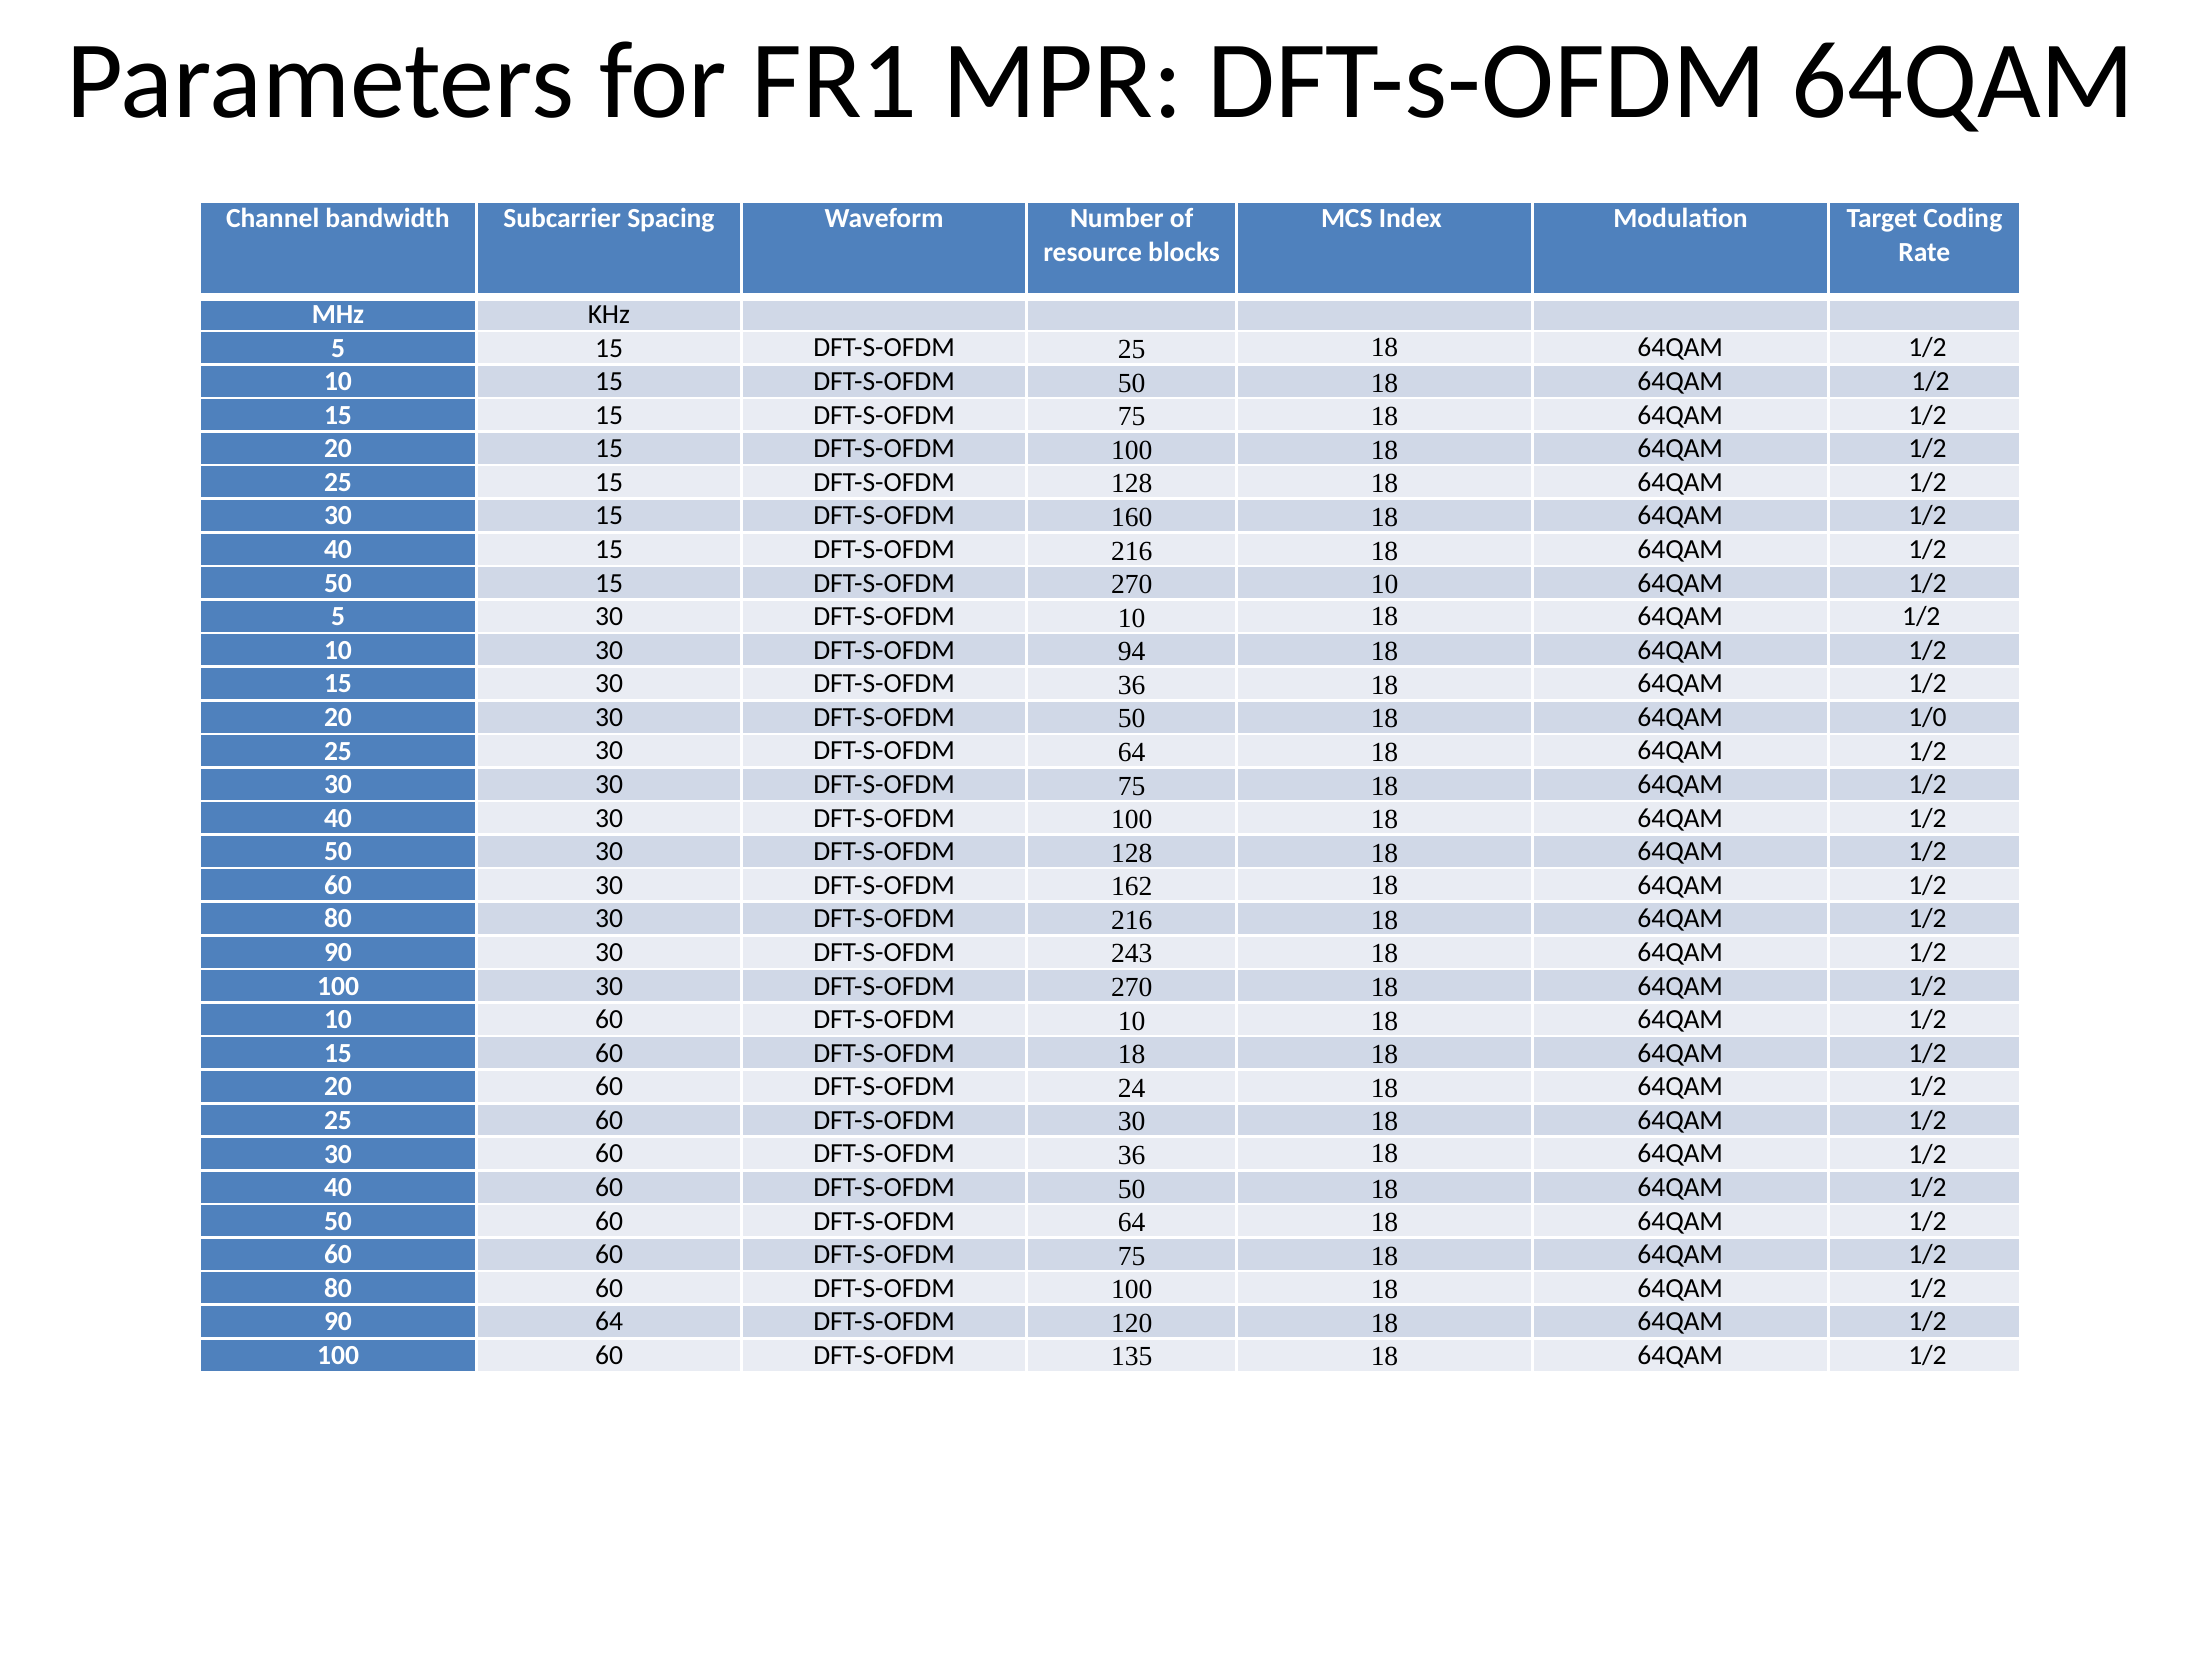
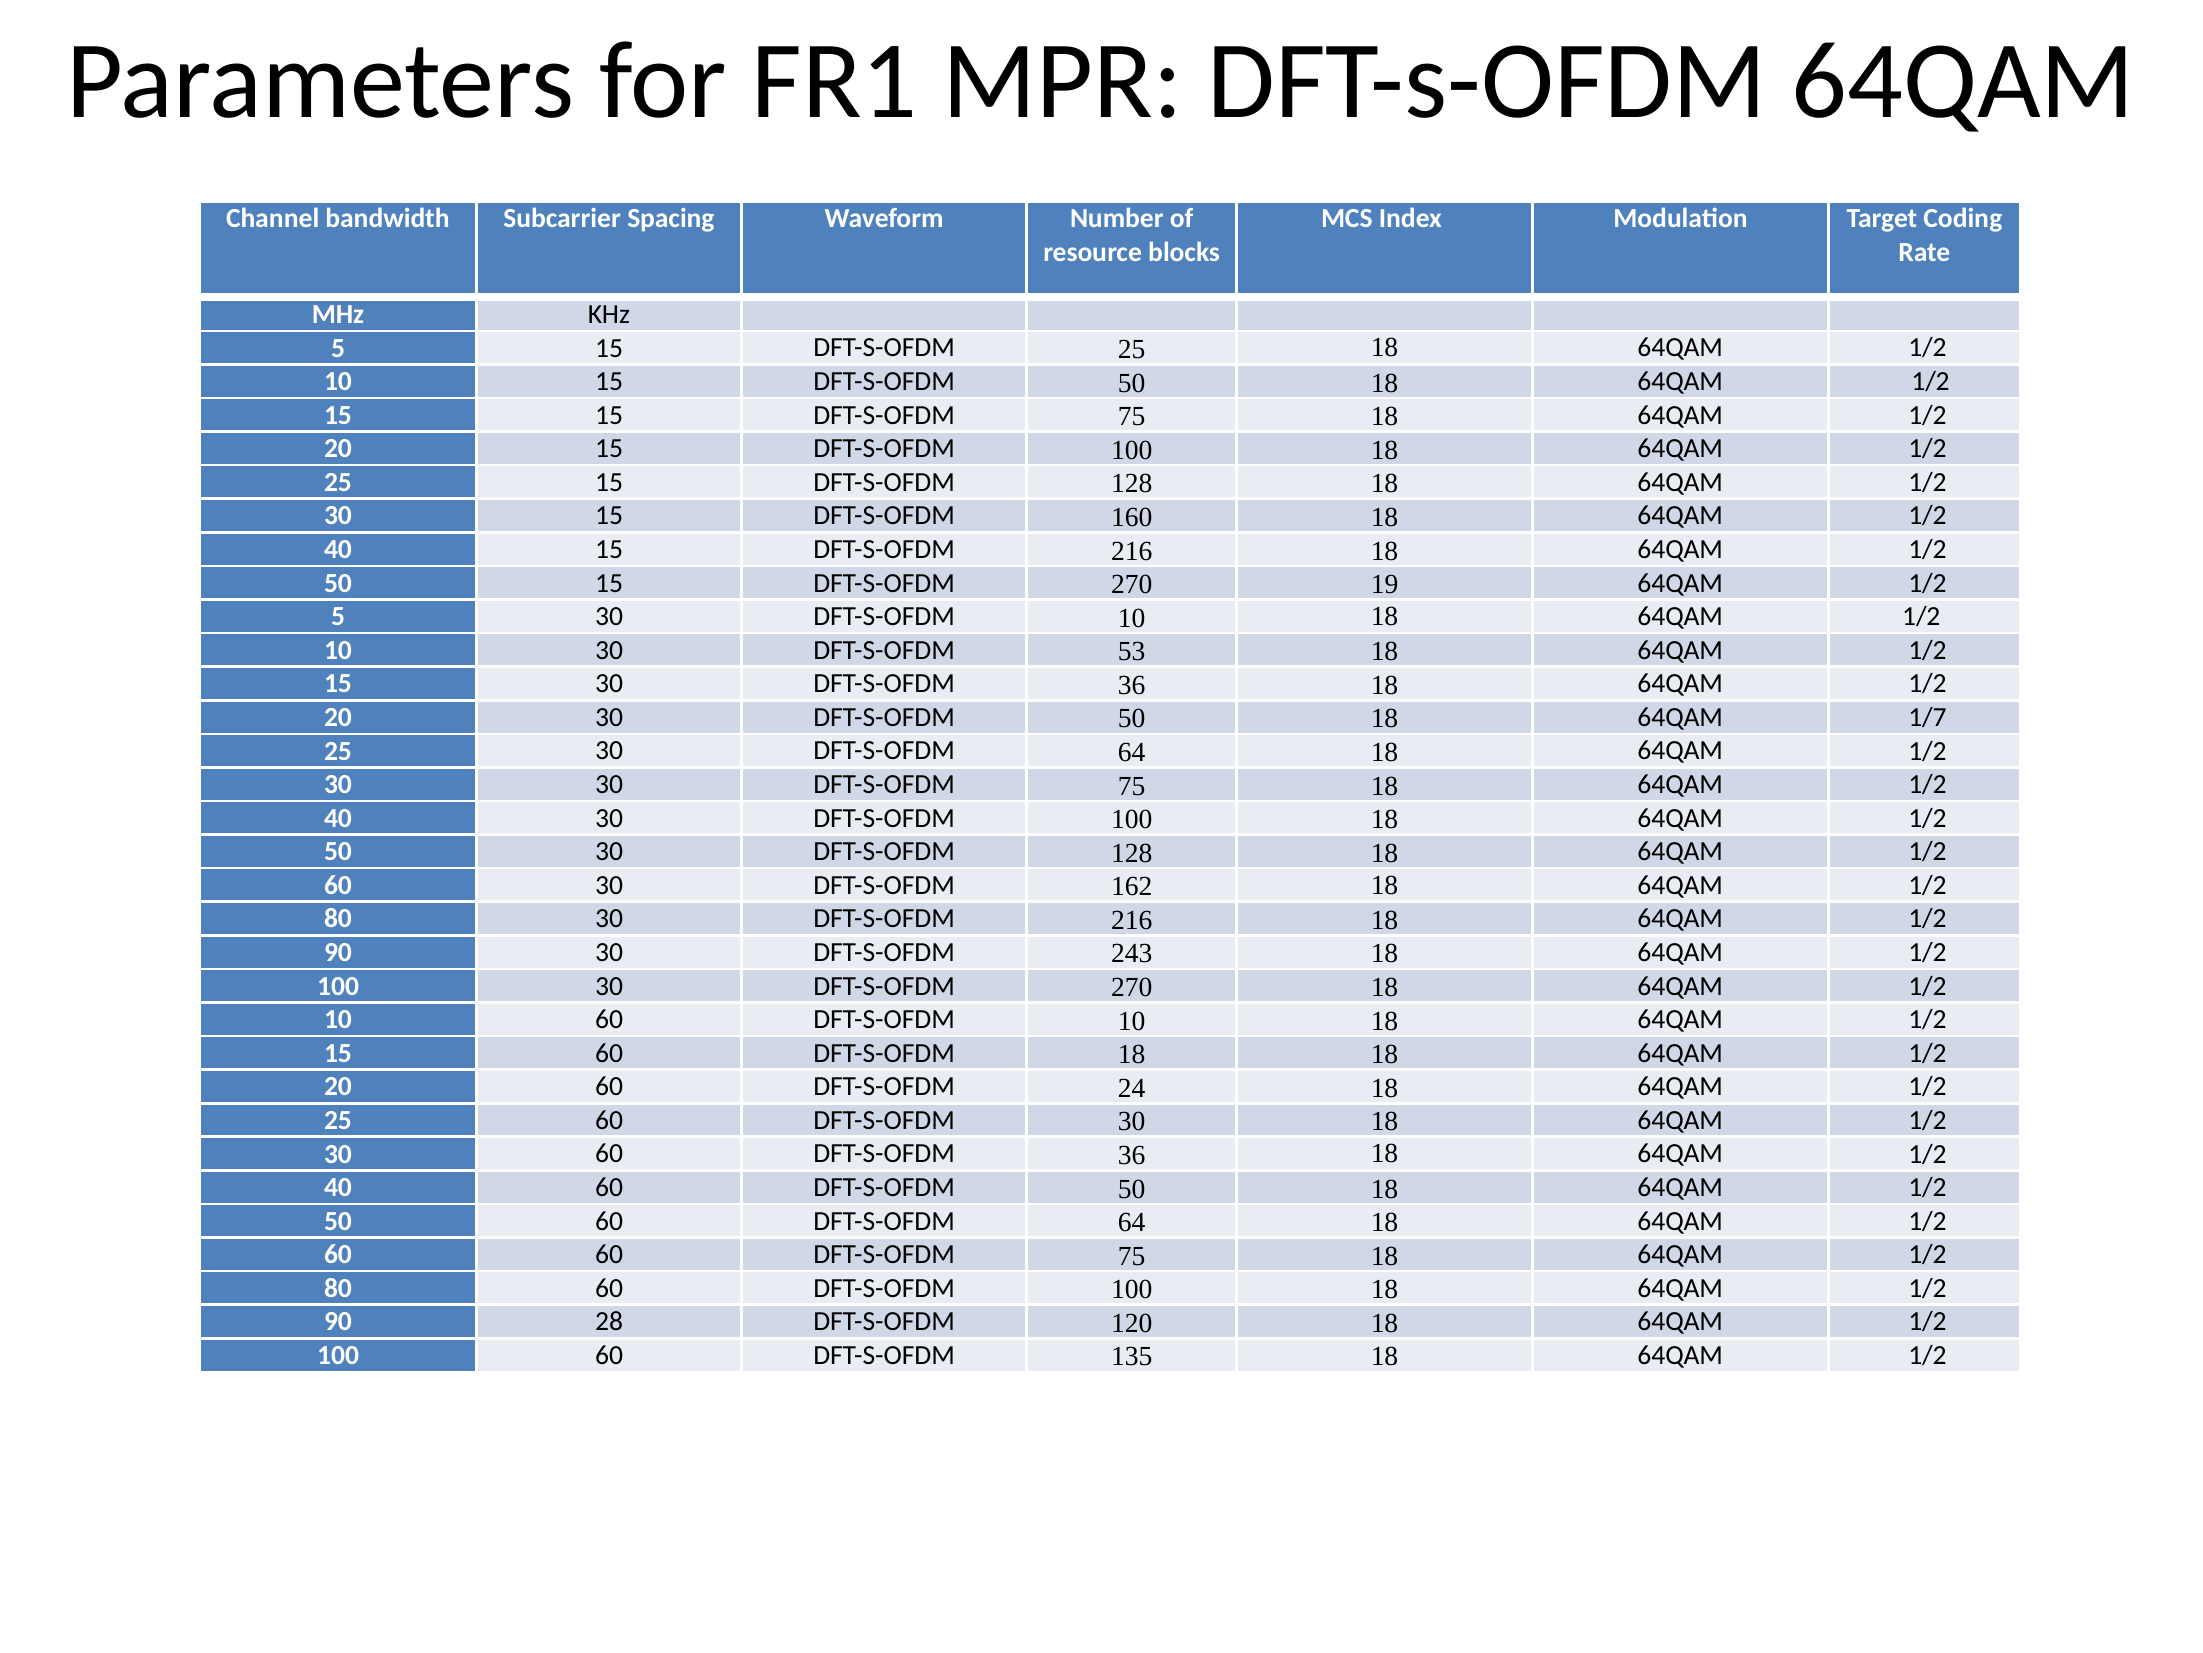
270 10: 10 -> 19 (1385, 584)
94: 94 -> 53 (1132, 651)
1/0: 1/0 -> 1/7 (1927, 717)
90 64: 64 -> 28 (609, 1321)
